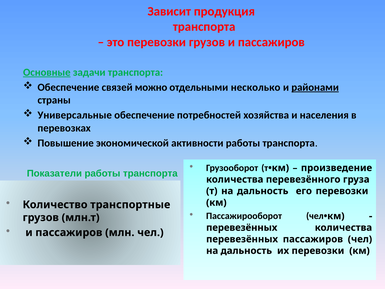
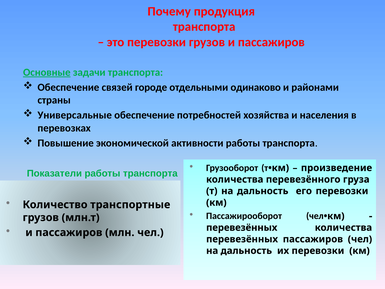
Зависит: Зависит -> Почему (169, 11)
можно: можно -> городе (151, 87)
несколько: несколько -> одинаково (256, 87)
районами underline: present -> none (315, 87)
